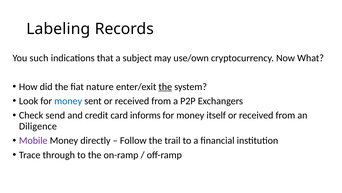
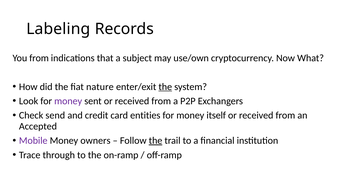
You such: such -> from (39, 58)
money colour: blue -> purple (68, 101)
informs: informs -> entities (145, 115)
Diligence: Diligence -> Accepted (38, 126)
directly: directly -> owners (95, 140)
the underline: none -> present (156, 140)
